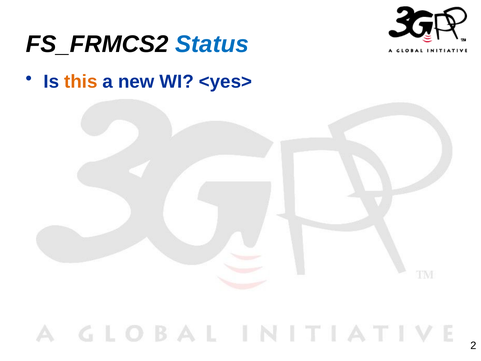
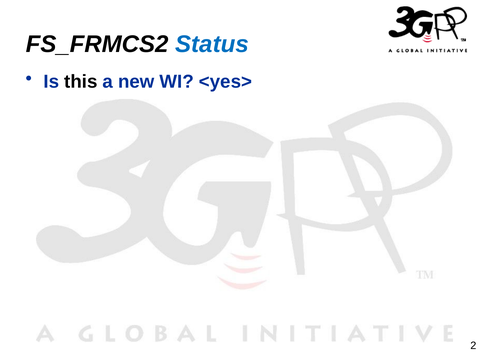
this colour: orange -> black (81, 82)
